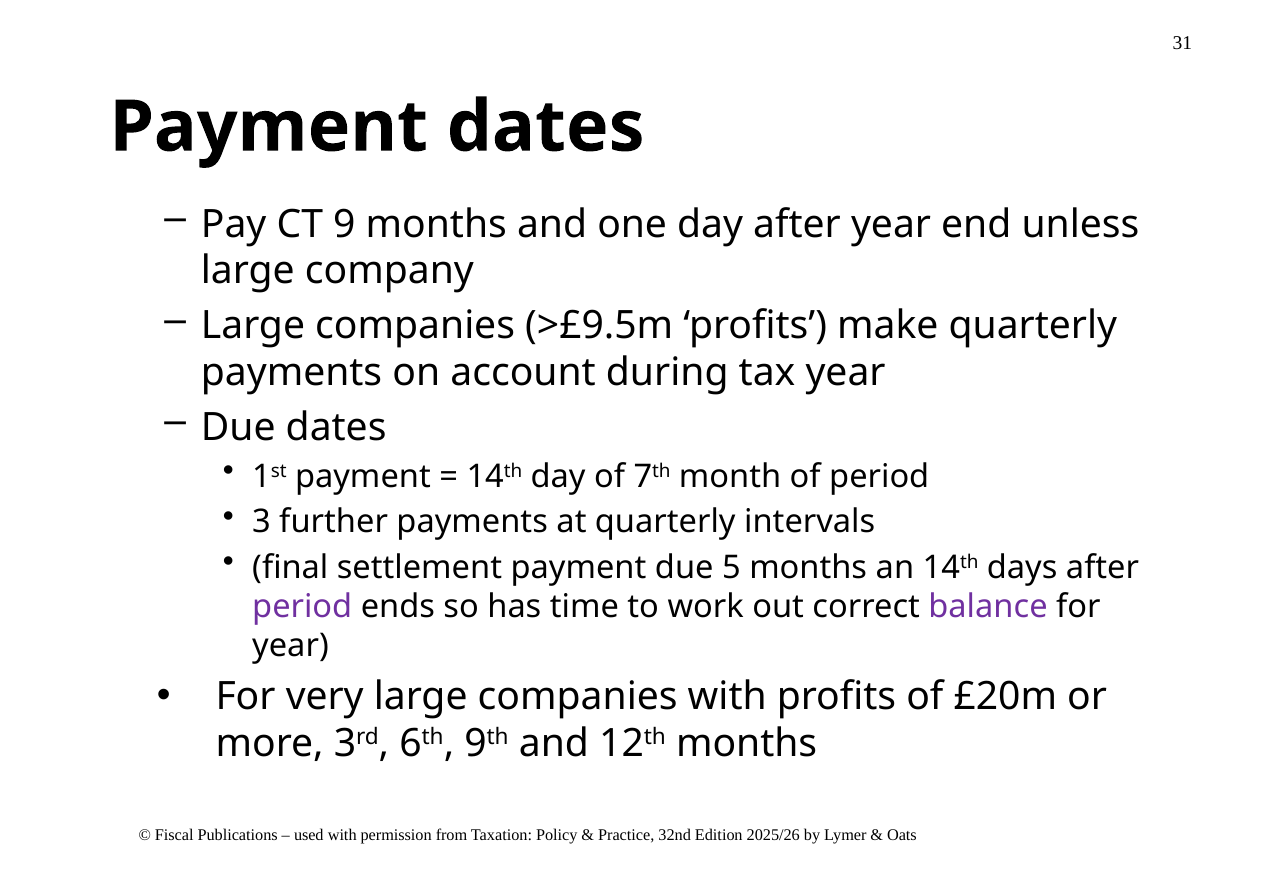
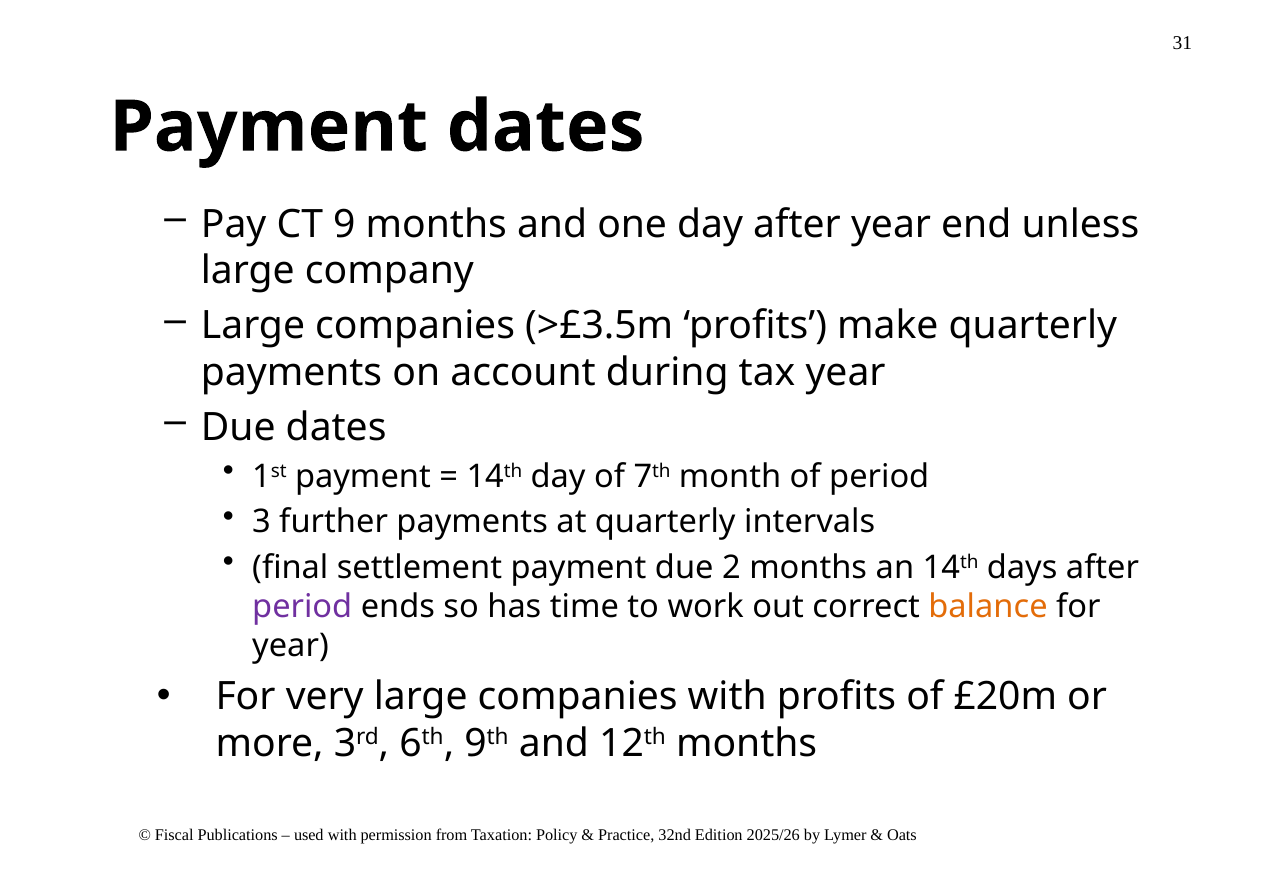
>£9.5m: >£9.5m -> >£3.5m (599, 326)
5: 5 -> 2 (731, 568)
balance colour: purple -> orange (988, 607)
